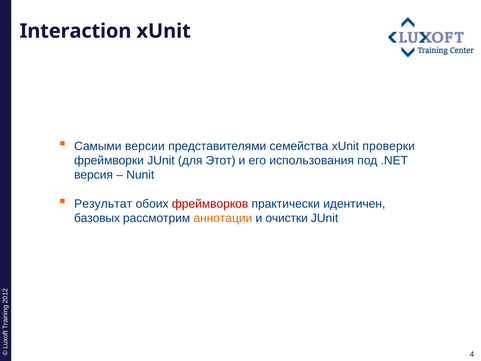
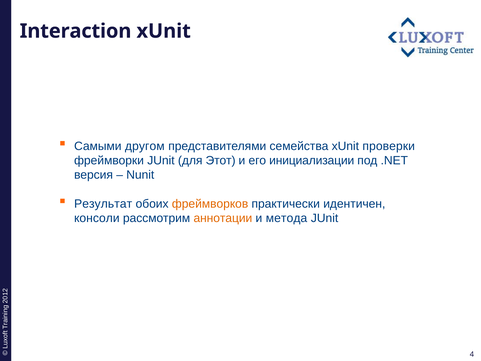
версии: версии -> другом (145, 146)
использования: использования -> инициализации (312, 160)
фреймворков colour: red -> orange (210, 204)
базовых: базовых -> консоли (97, 218)
очистки: очистки -> метода (287, 218)
